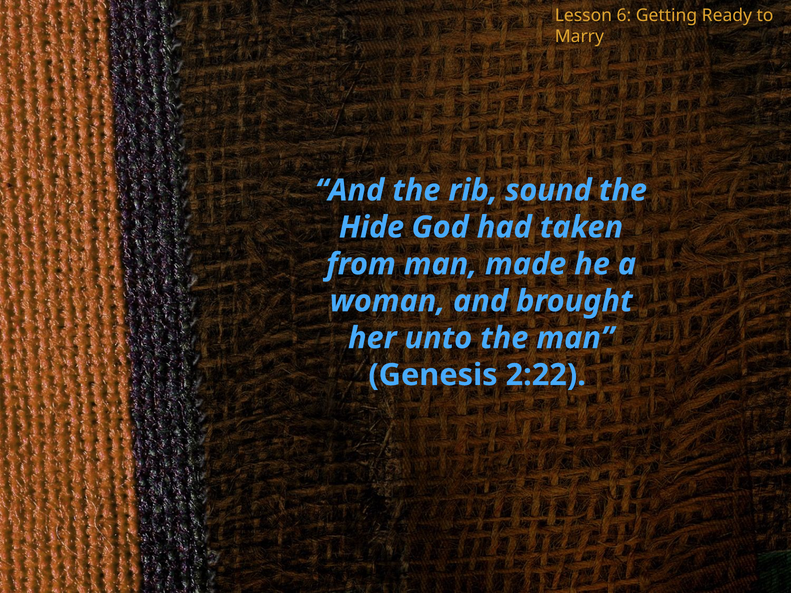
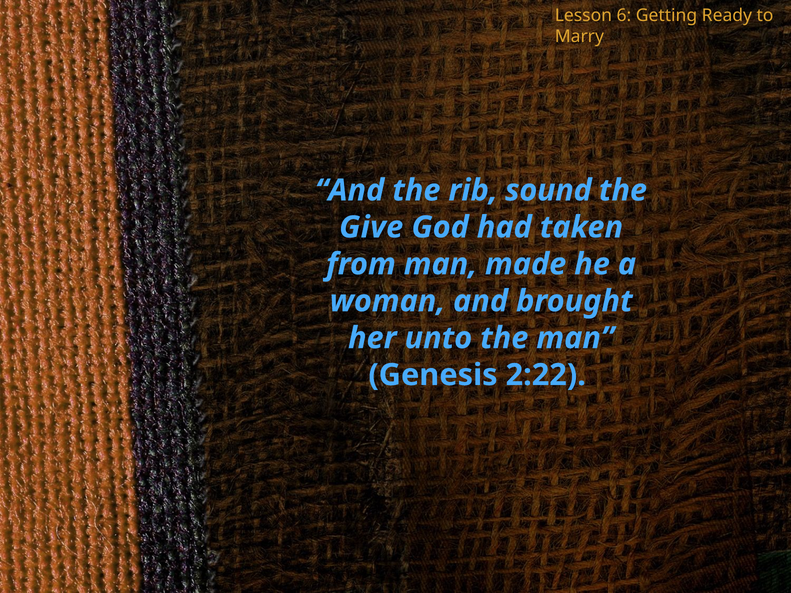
Hide: Hide -> Give (371, 227)
